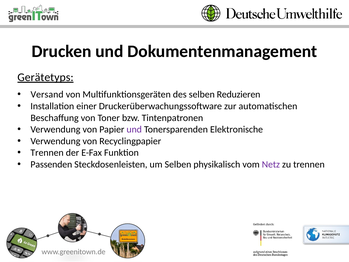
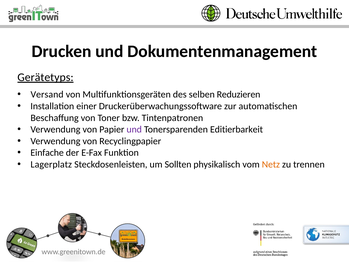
Elektronische: Elektronische -> Editierbarkeit (237, 129)
Trennen: Trennen -> Einfache (47, 153)
Passenden: Passenden -> Lagerplatz (51, 164)
um Selben: Selben -> Sollten (178, 164)
Netz colour: purple -> orange (271, 164)
